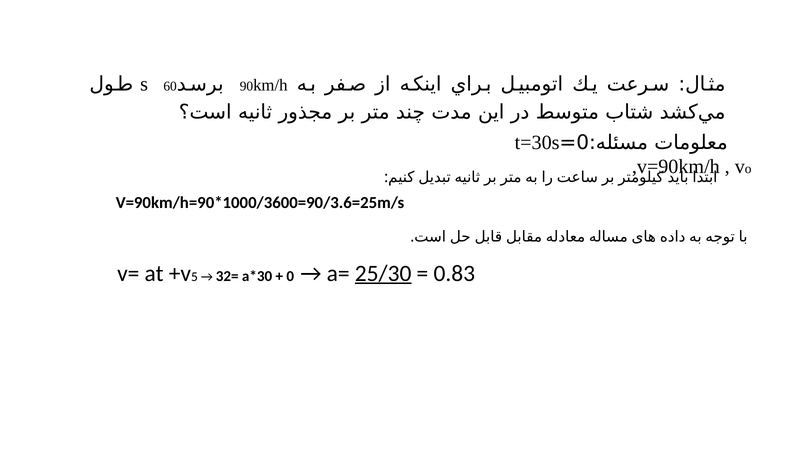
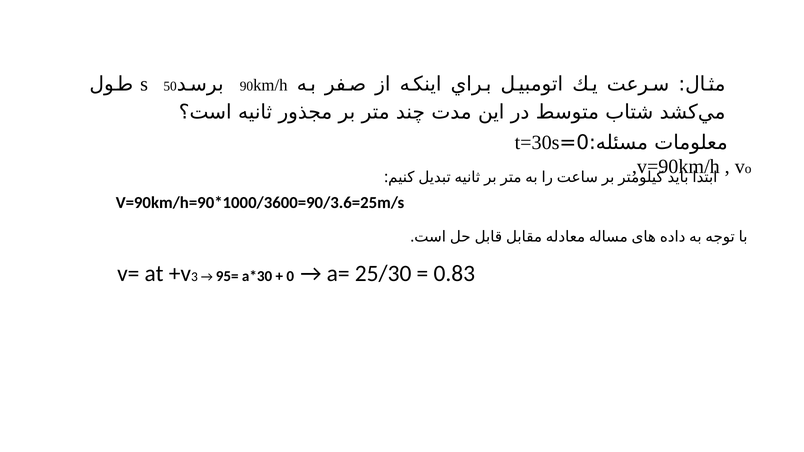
60: 60 -> 50 (170, 86)
5: 5 -> 3 (194, 277)
32=: 32= -> 95= (227, 276)
25/30 underline: present -> none (383, 274)
